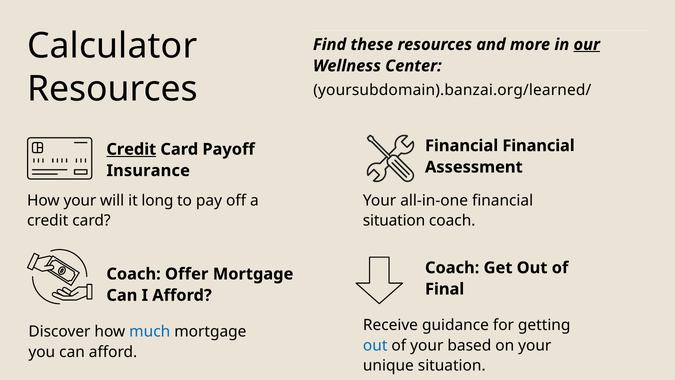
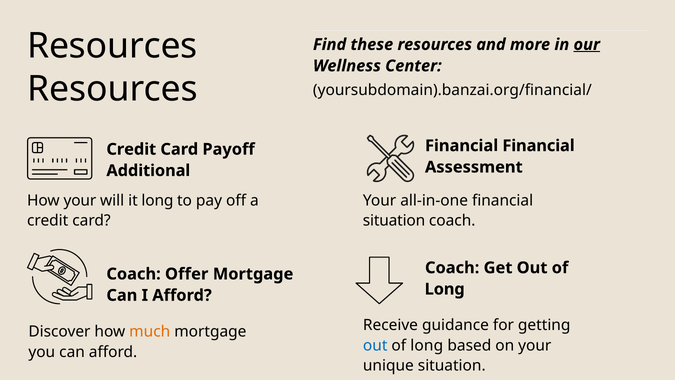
Calculator: Calculator -> Resources (112, 46)
yoursubdomain).banzai.org/learned/: yoursubdomain).banzai.org/learned/ -> yoursubdomain).banzai.org/financial/ (452, 90)
Credit underline: present -> none (131, 149)
Insurance: Insurance -> Additional (148, 171)
Final: Final -> Long (445, 289)
much colour: blue -> orange (150, 332)
your: your -> long (427, 345)
